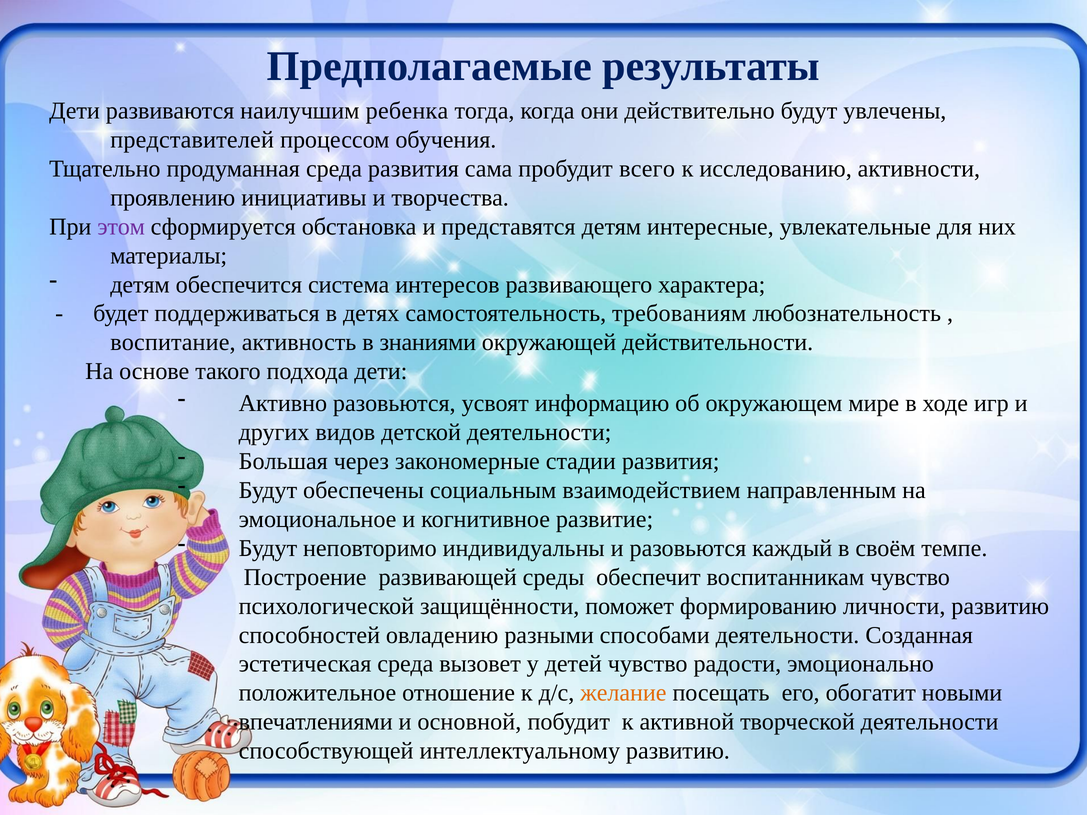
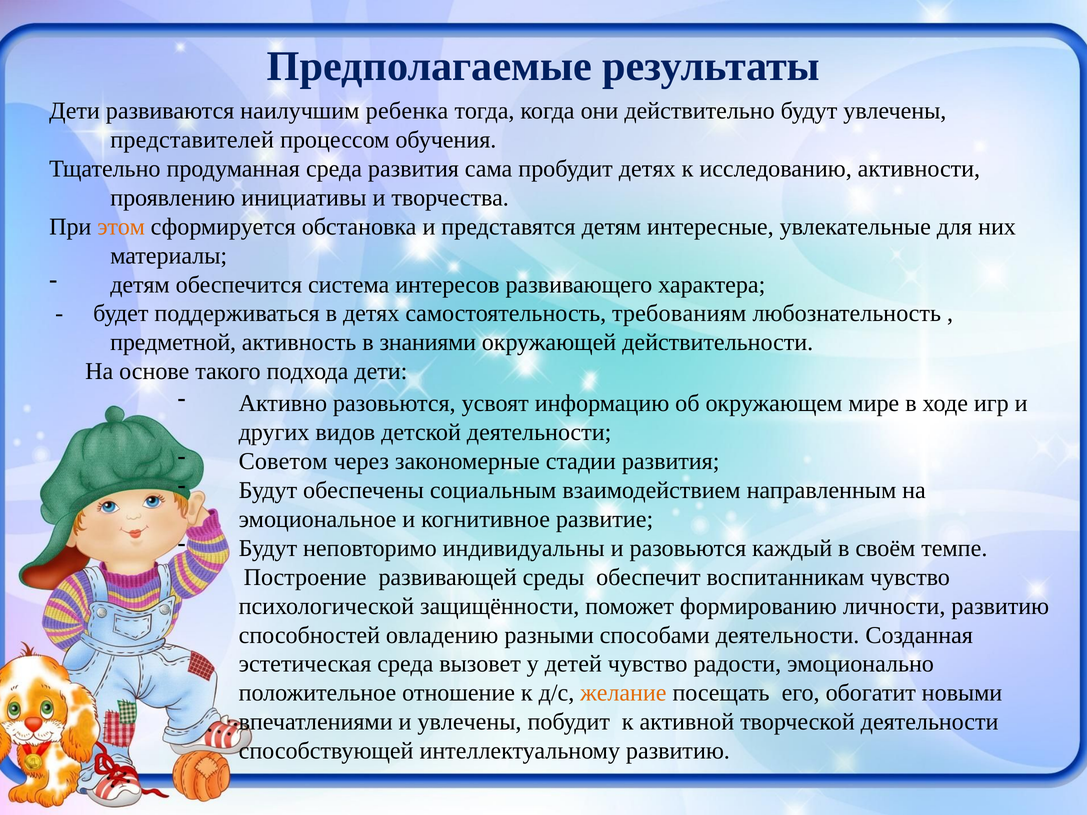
пробудит всего: всего -> детях (647, 169)
этом colour: purple -> orange (121, 227)
воспитание: воспитание -> предметной (173, 343)
Большая: Большая -> Советом (283, 461)
и основной: основной -> увлечены (469, 722)
